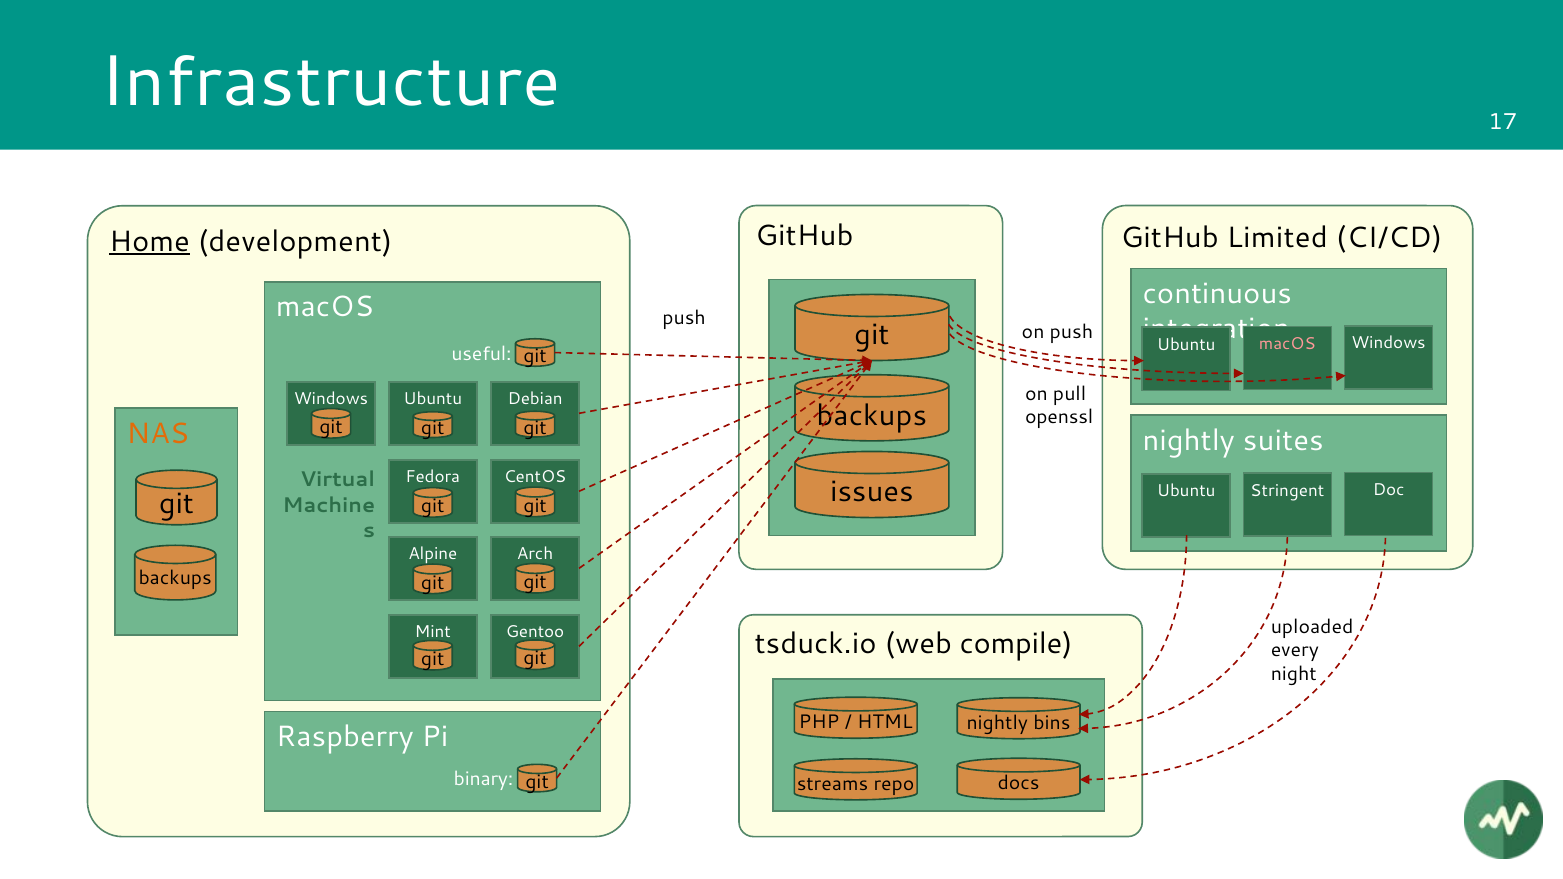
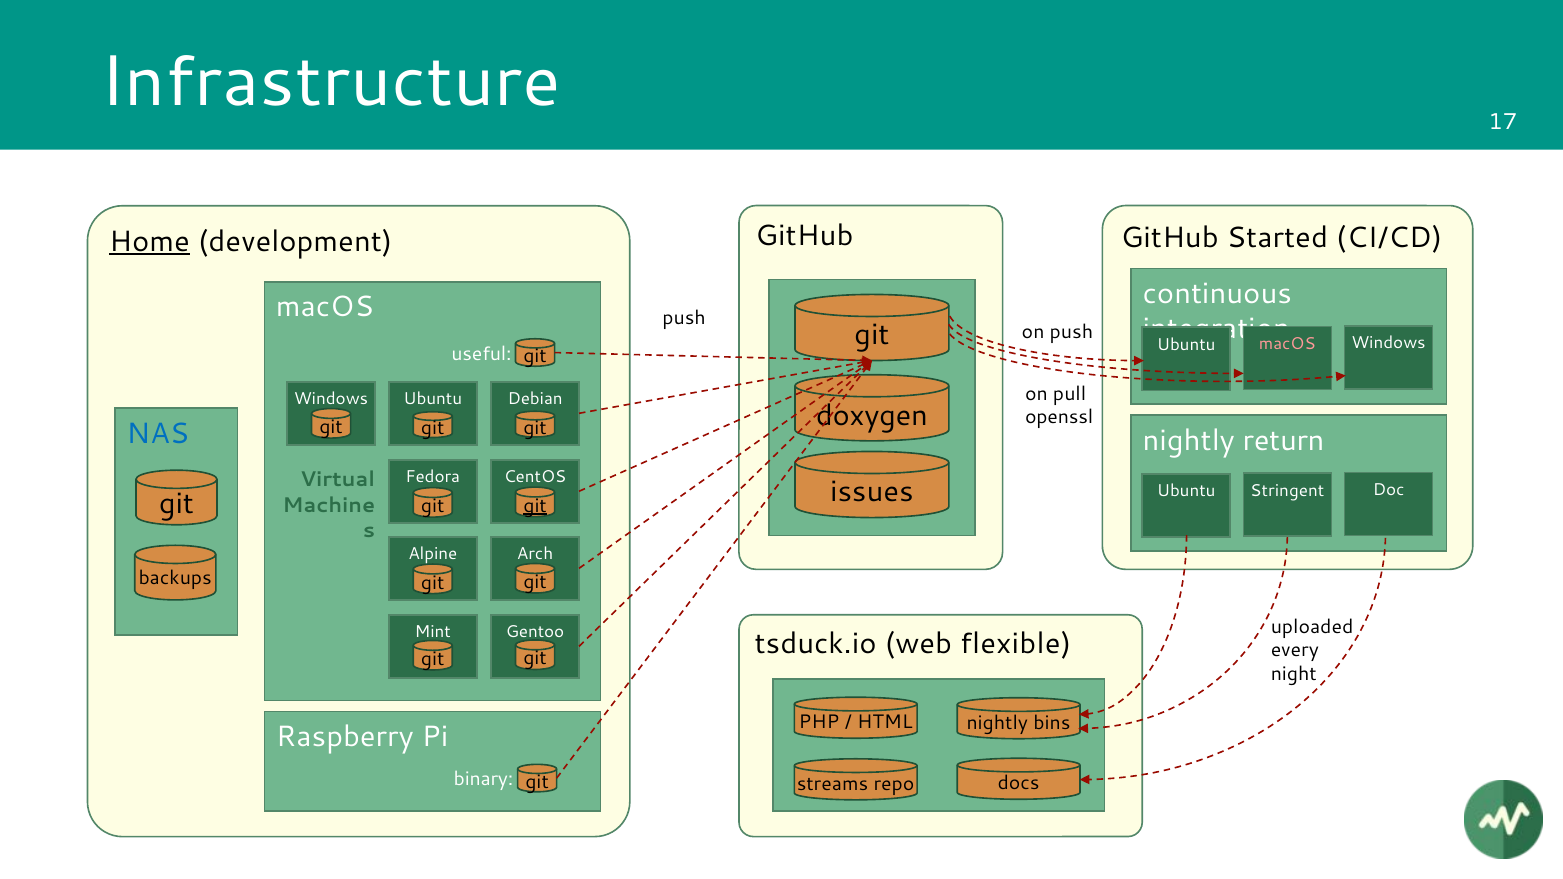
Limited: Limited -> Started (1277, 238)
backups: backups -> doxygen (872, 415)
NAS colour: orange -> blue (158, 434)
suites: suites -> return (1284, 441)
git underline: none -> present (535, 506)
compile: compile -> flexible (1016, 644)
